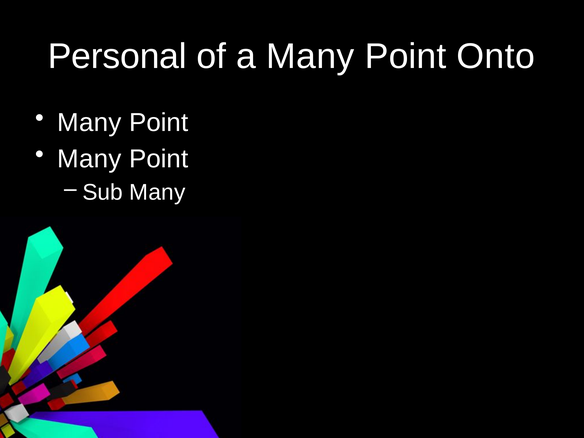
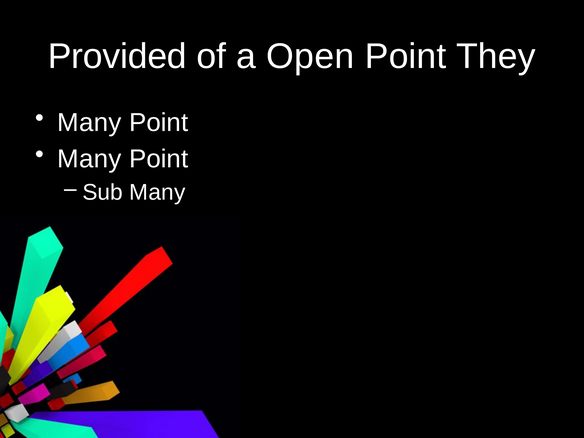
Personal: Personal -> Provided (117, 57)
a Many: Many -> Open (310, 57)
Onto: Onto -> They (496, 57)
